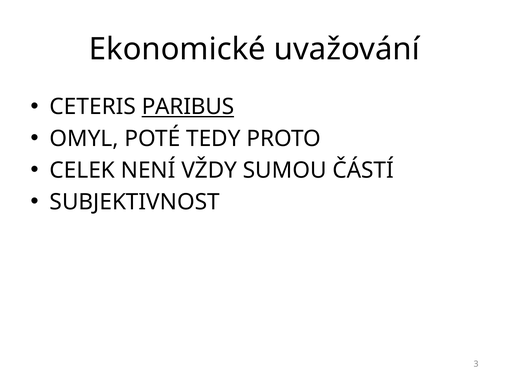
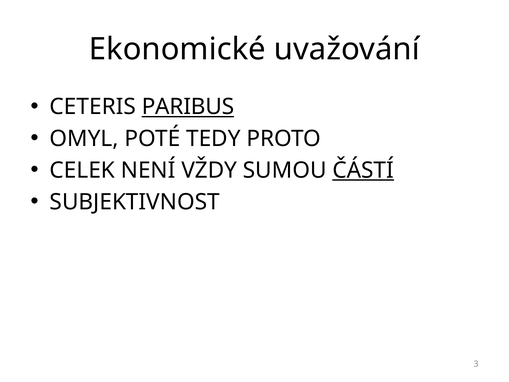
ČÁSTÍ underline: none -> present (363, 170)
